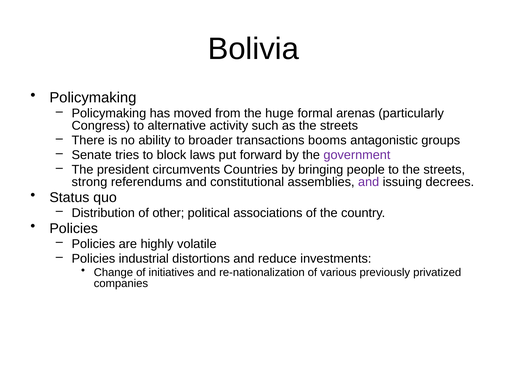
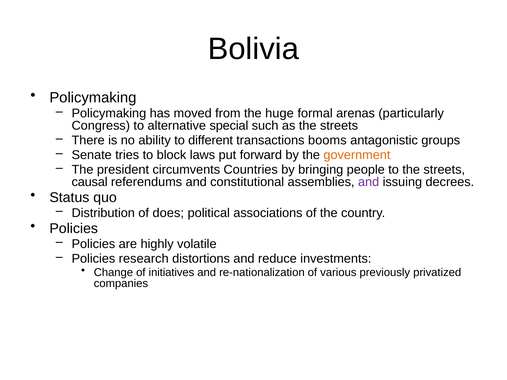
activity: activity -> special (229, 126)
broader: broader -> different (211, 140)
government colour: purple -> orange (357, 155)
strong: strong -> causal (90, 182)
other: other -> does (168, 213)
industrial: industrial -> research (144, 259)
